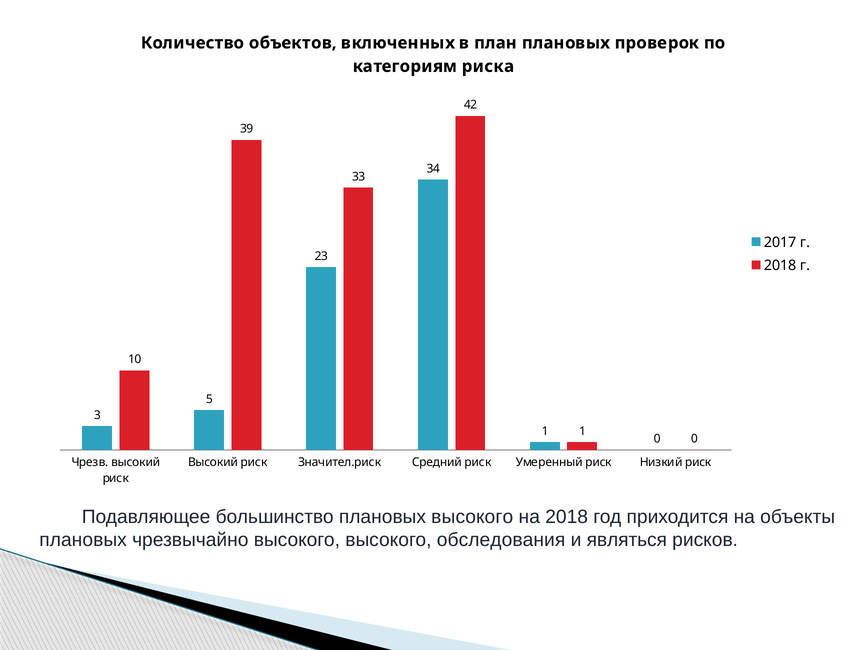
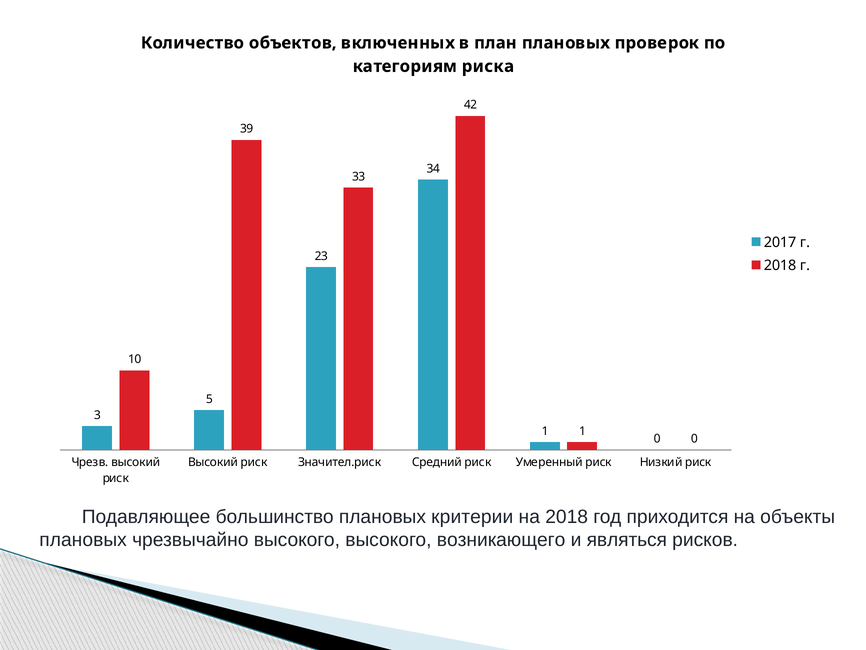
плановых высокого: высокого -> критерии (472, 517)
обследования: обследования -> возникающего (501, 540)
